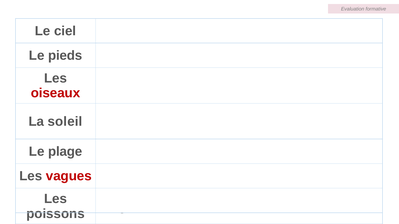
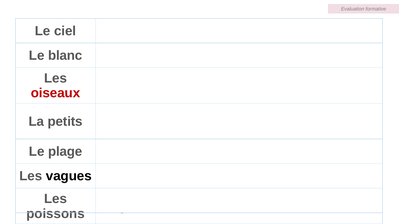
Le pieds: pieds -> blanc (65, 56)
soleil: soleil -> petits (65, 122)
vagues colour: red -> black (69, 176)
